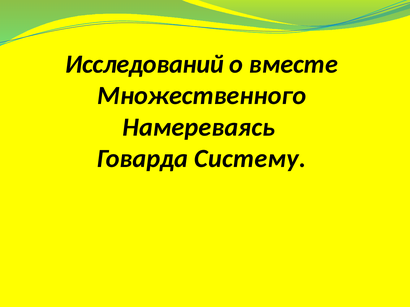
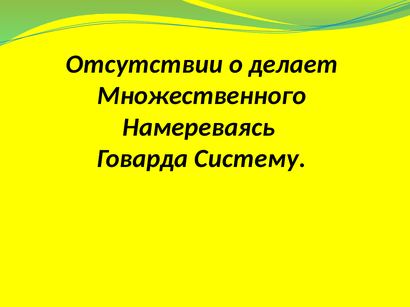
Исследований: Исследований -> Отсутствии (144, 64)
вместе: вместе -> делает (293, 64)
